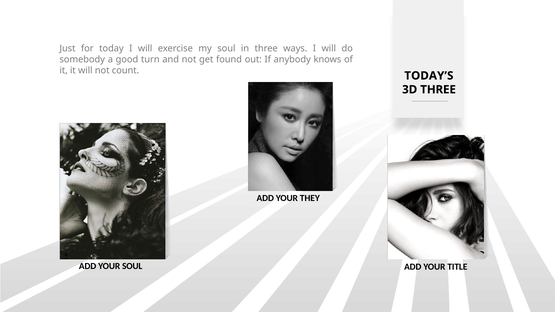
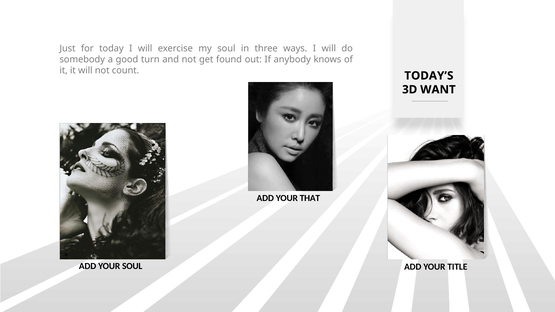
3D THREE: THREE -> WANT (438, 90)
THEY: THEY -> THAT (310, 198)
